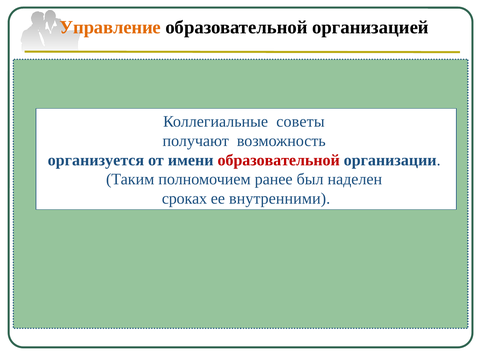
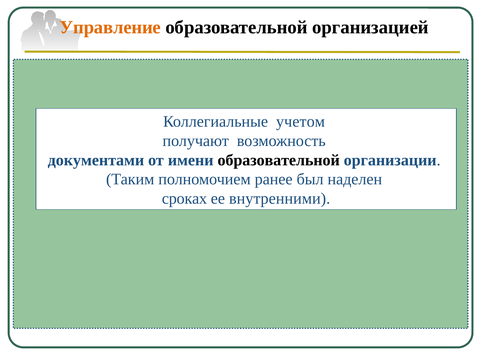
советы: советы -> учетом (300, 122)
организуется: организуется -> документами (96, 160)
образовательной colour: red -> black (279, 160)
